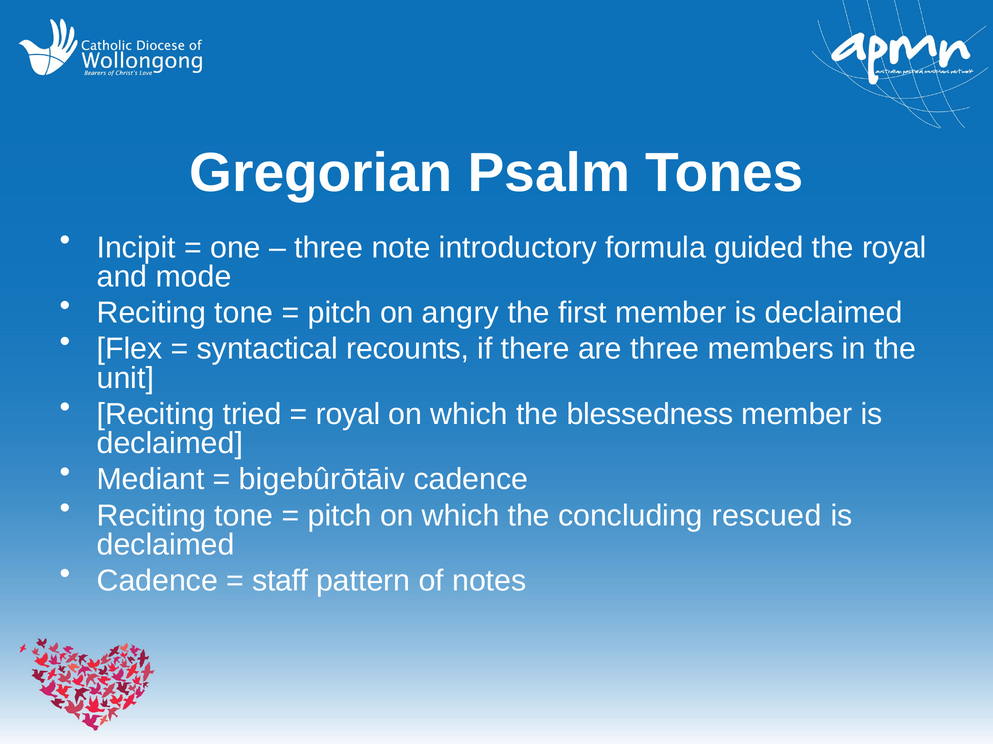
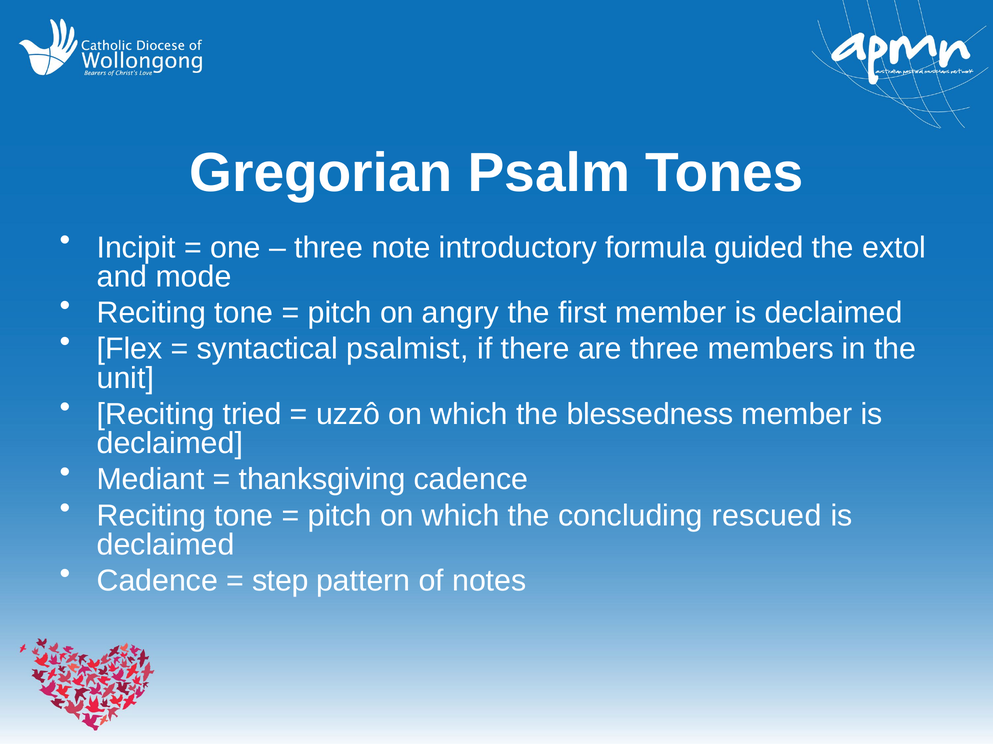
the royal: royal -> extol (894, 248)
recounts: recounts -> psalmist (408, 349)
royal: royal -> uzzô (348, 415)
bigebûrōtāiv: bigebûrōtāiv -> thanksgiving (322, 480)
staff: staff -> step (280, 581)
